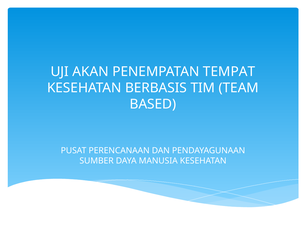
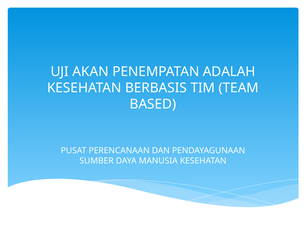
TEMPAT: TEMPAT -> ADALAH (229, 72)
